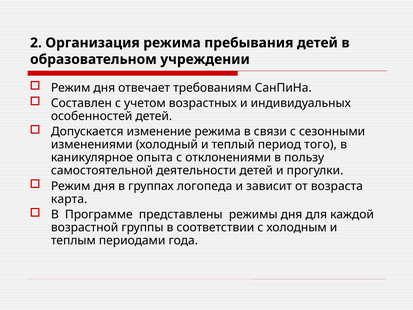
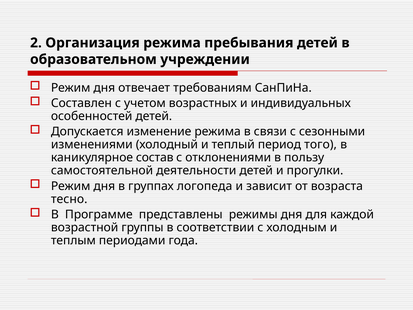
опыта: опыта -> состав (155, 158)
карта: карта -> тесно (69, 199)
